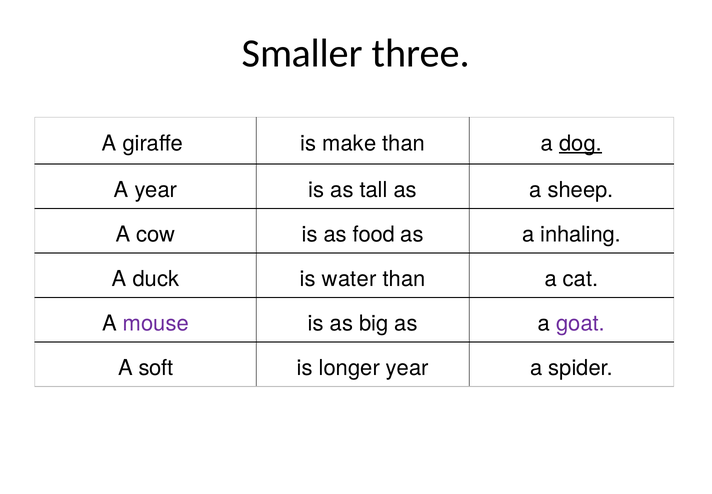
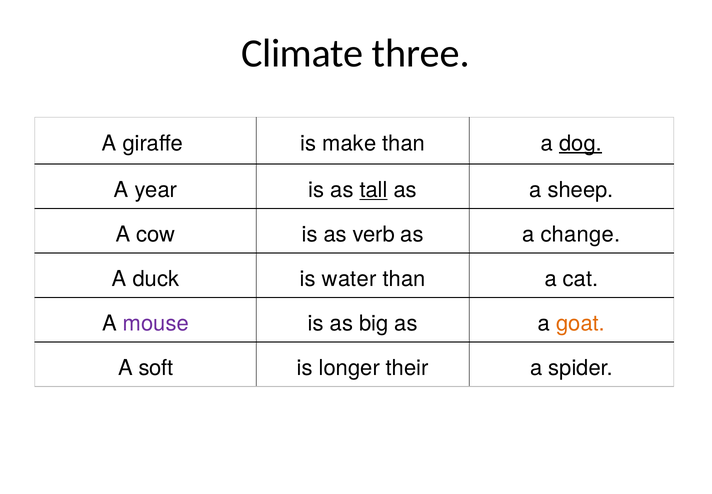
Smaller: Smaller -> Climate (302, 53)
tall underline: none -> present (374, 190)
food: food -> verb (374, 234)
inhaling: inhaling -> change (580, 234)
goat colour: purple -> orange (581, 323)
longer year: year -> their (407, 368)
